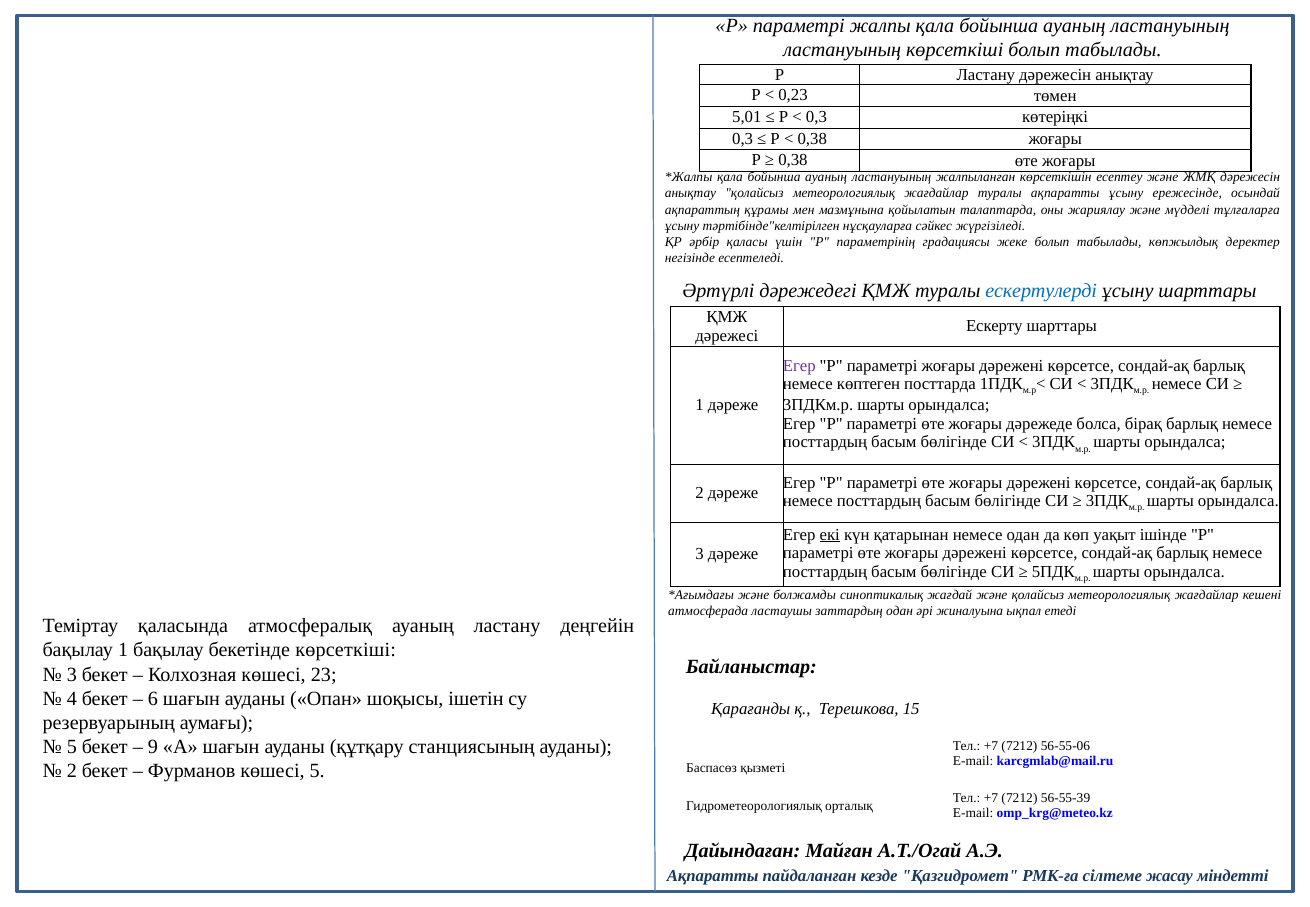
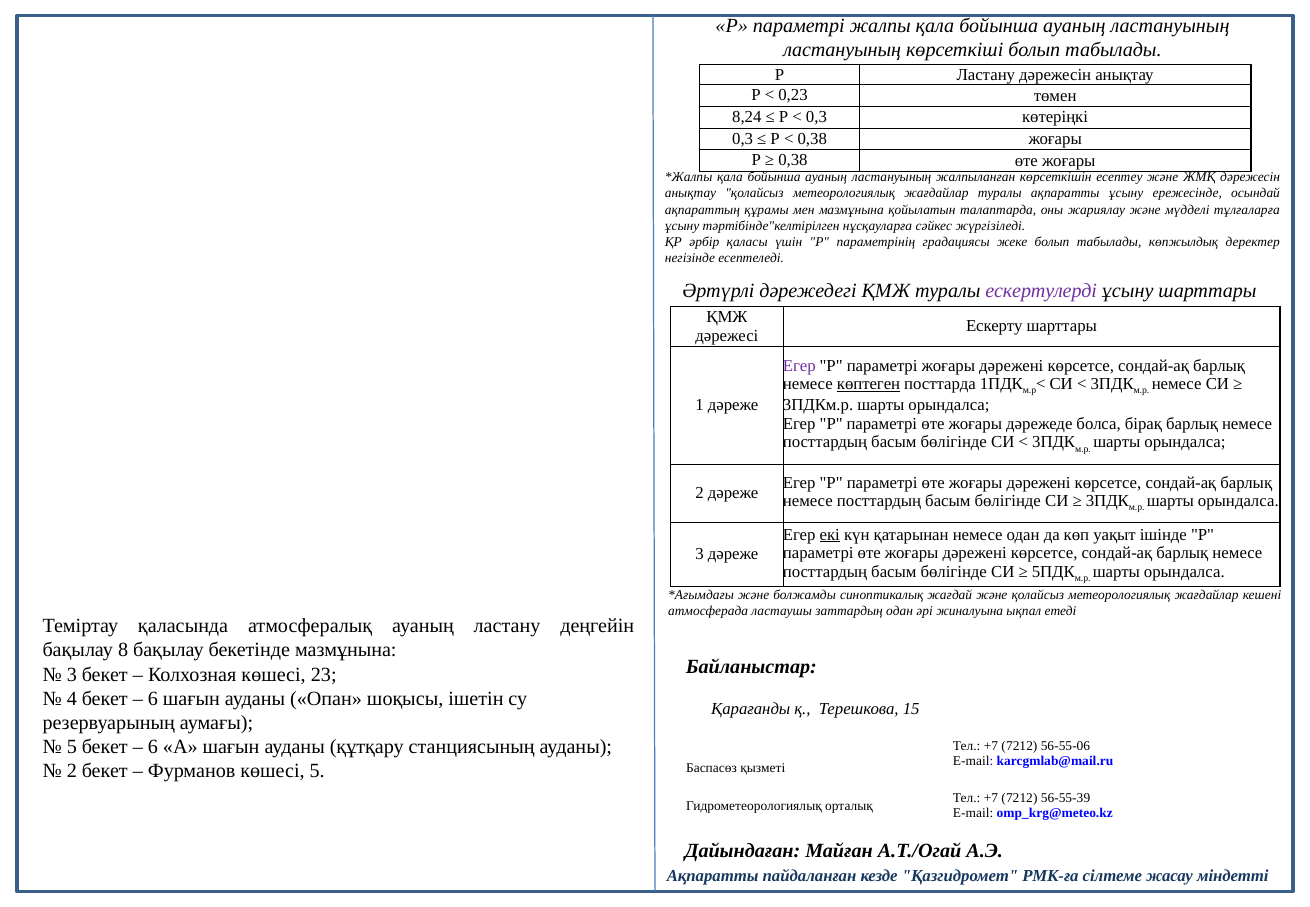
5,01: 5,01 -> 8,24 (747, 117)
ескертулерді colour: blue -> purple (1041, 291)
көптеген underline: none -> present (869, 384)
бақылау 1: 1 -> 8 (123, 650)
бекетінде көрсеткіші: көрсеткіші -> мазмұнына (346, 650)
9: 9 -> 6 (153, 747)
